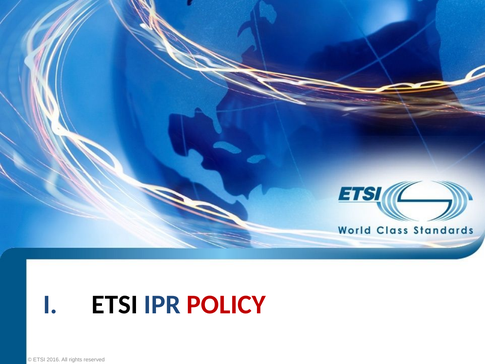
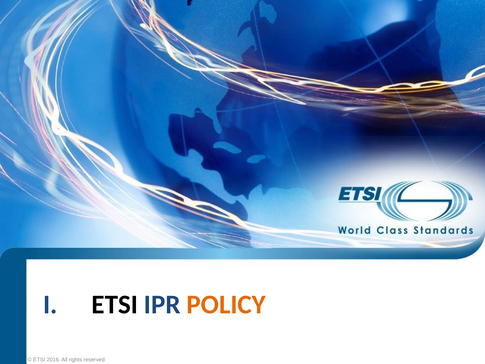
POLICY colour: red -> orange (226, 304)
